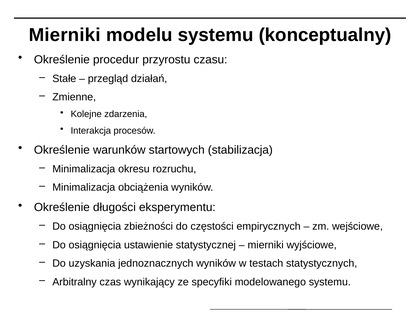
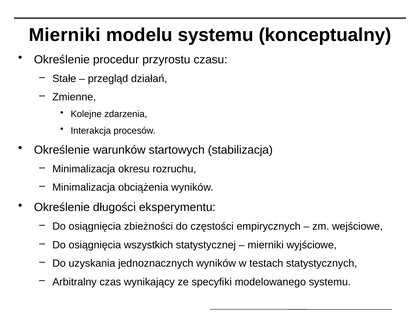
ustawienie: ustawienie -> wszystkich (149, 245)
